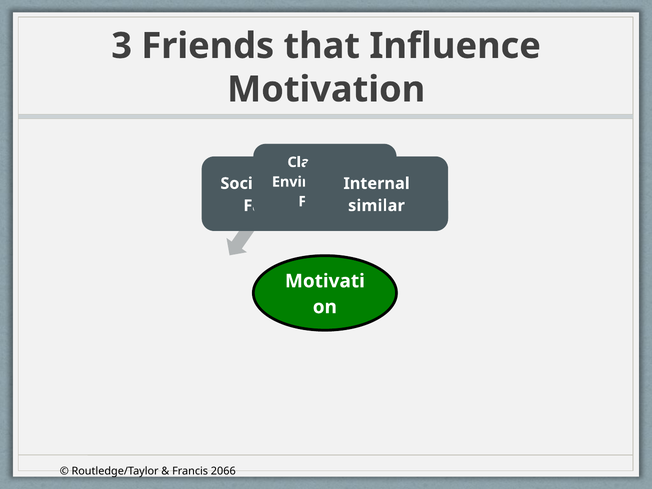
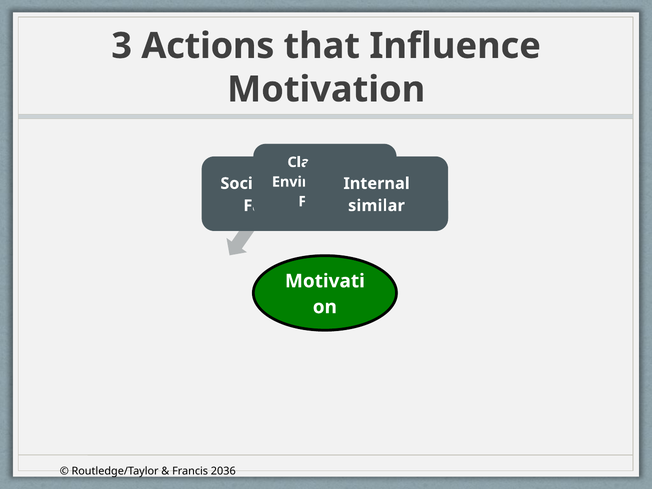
Friends: Friends -> Actions (208, 46)
2066: 2066 -> 2036 (223, 471)
